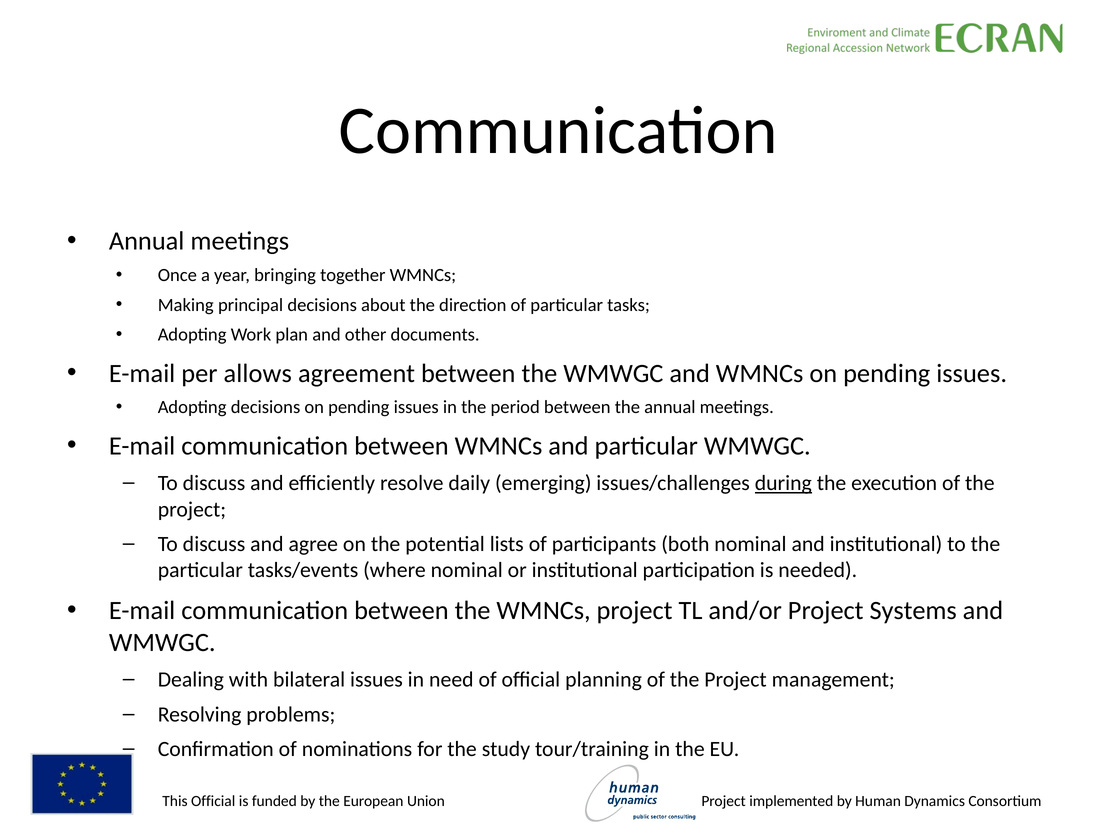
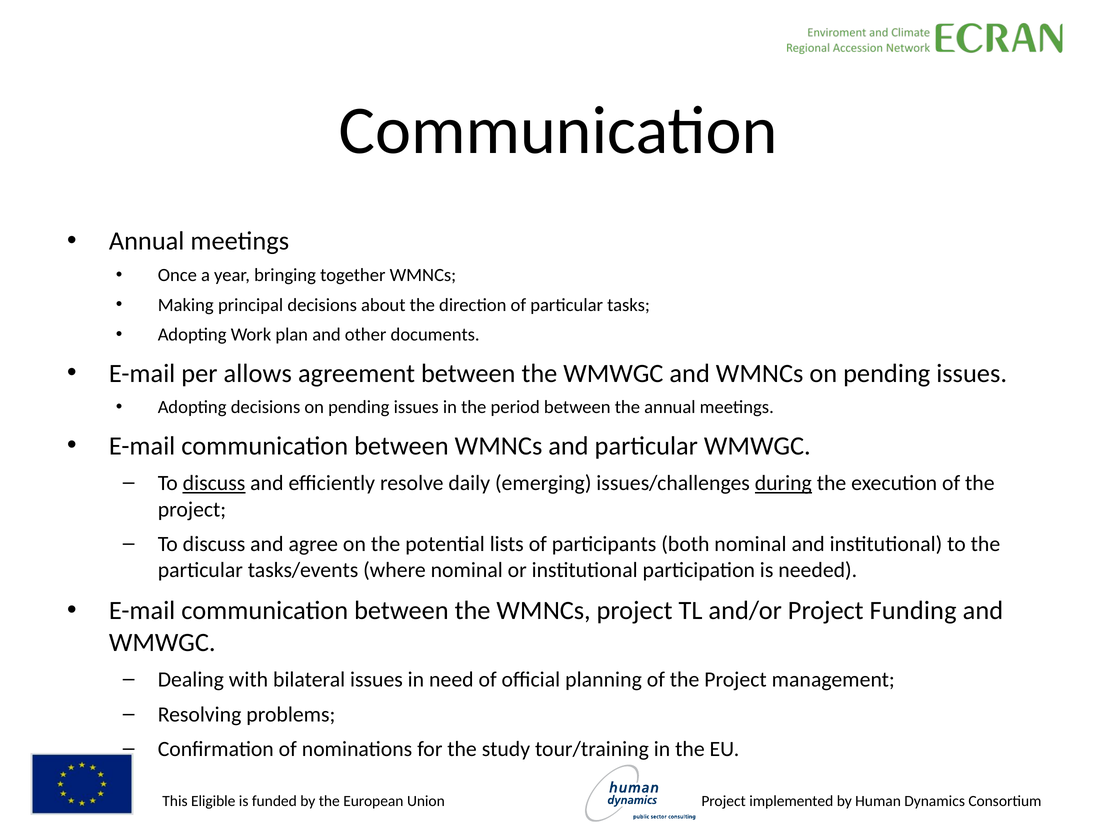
discuss underline: none -> present (214, 483)
Systems: Systems -> Funding (913, 610)
Official: Official -> Eligible (213, 801)
